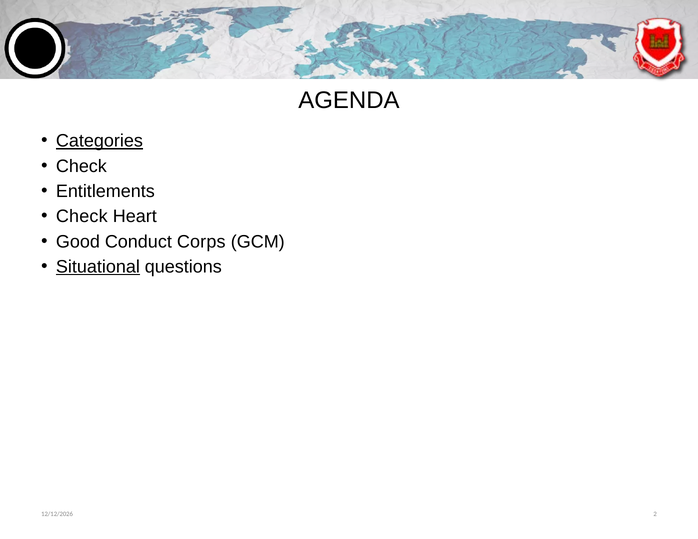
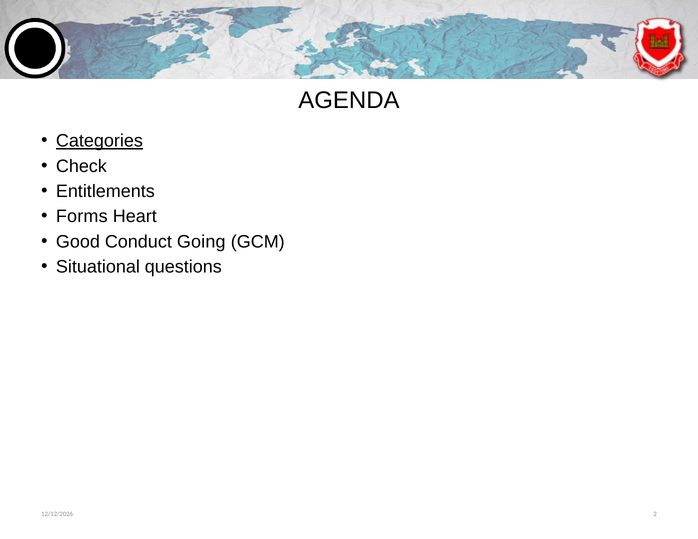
Check: Check -> Forms (82, 217)
Corps: Corps -> Going (201, 242)
Situational underline: present -> none (98, 267)
